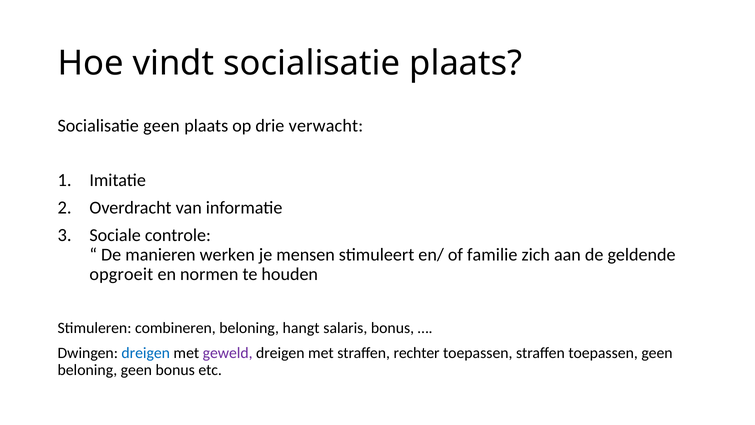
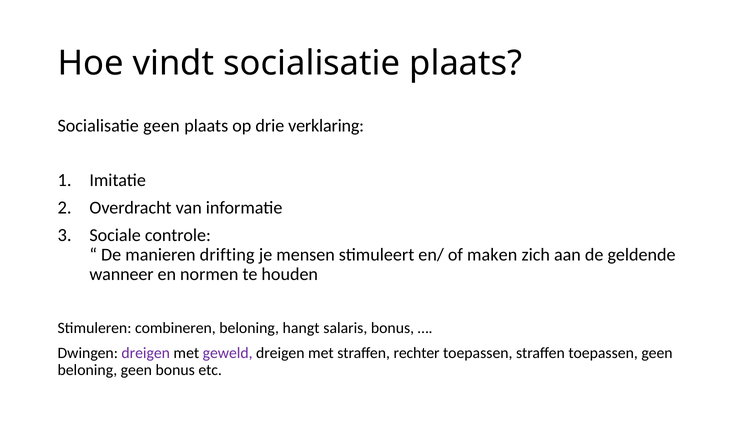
verwacht: verwacht -> verklaring (326, 126)
werken: werken -> drifting (227, 255)
familie: familie -> maken (492, 255)
opgroeit: opgroeit -> wanneer (122, 274)
dreigen colour: blue -> purple (146, 353)
